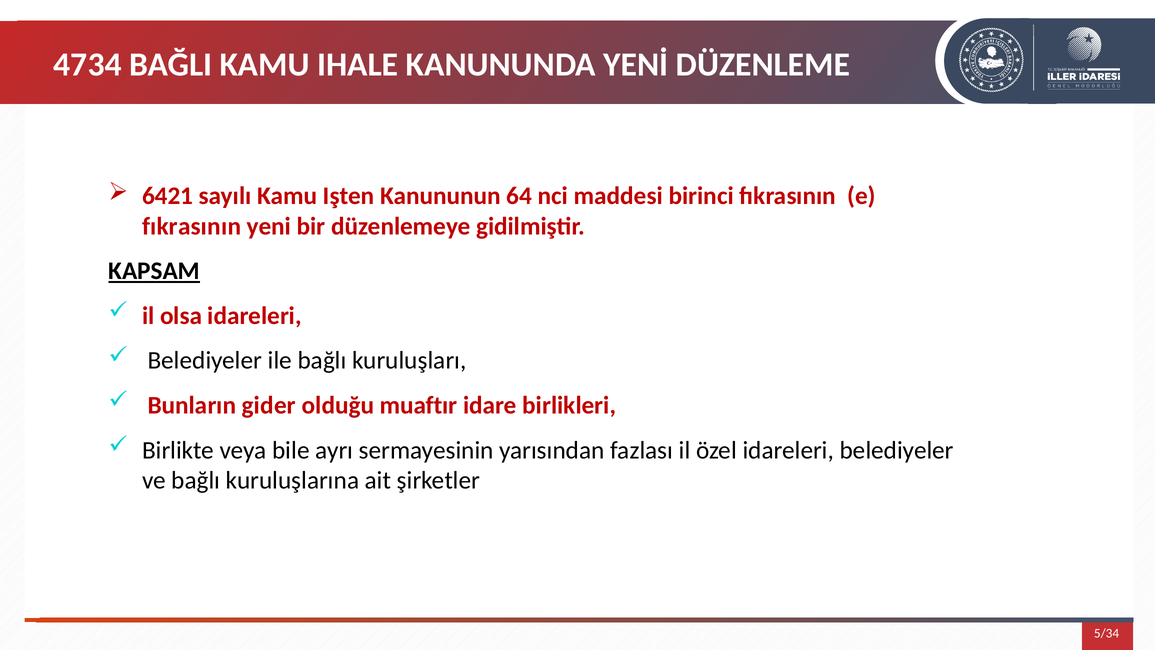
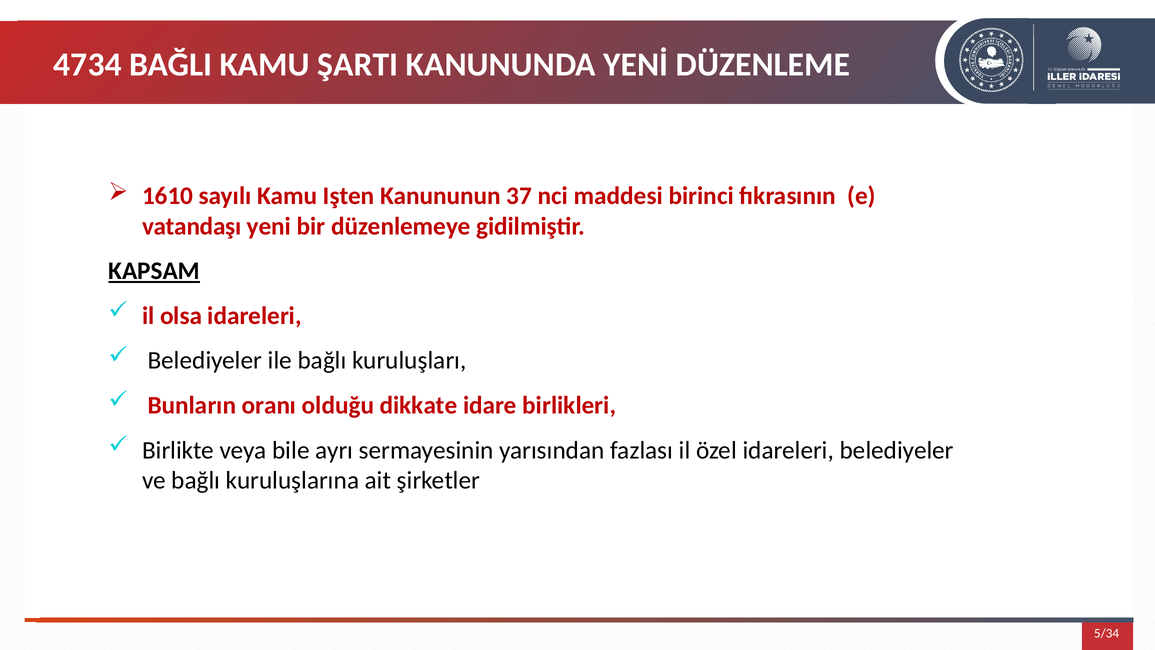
IHALE: IHALE -> ŞARTI (358, 64)
6421: 6421 -> 1610 (168, 196)
64: 64 -> 37 (519, 196)
fıkrasının: fıkrasının -> vatandaşı (192, 226)
gider: gider -> oranı (269, 405)
muaftır: muaftır -> dikkate (419, 405)
